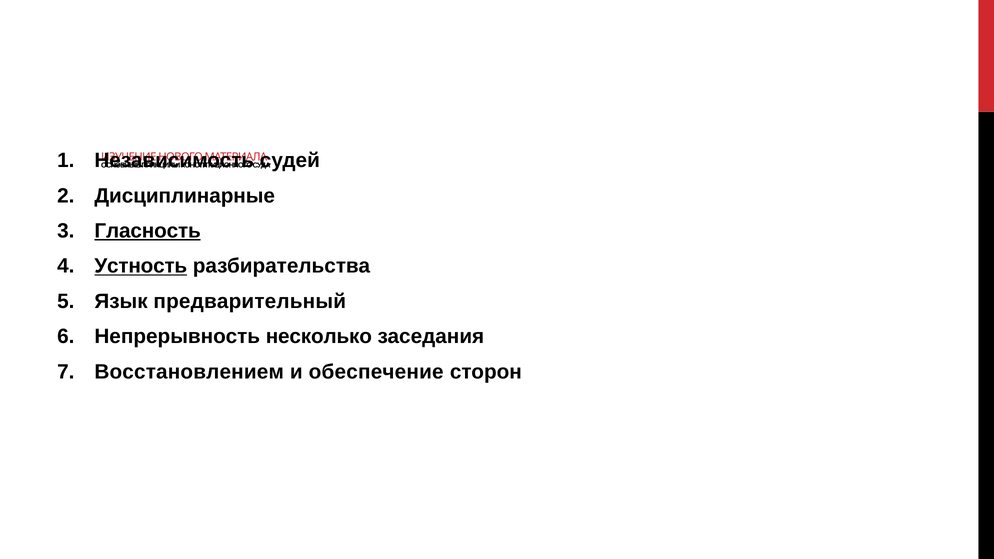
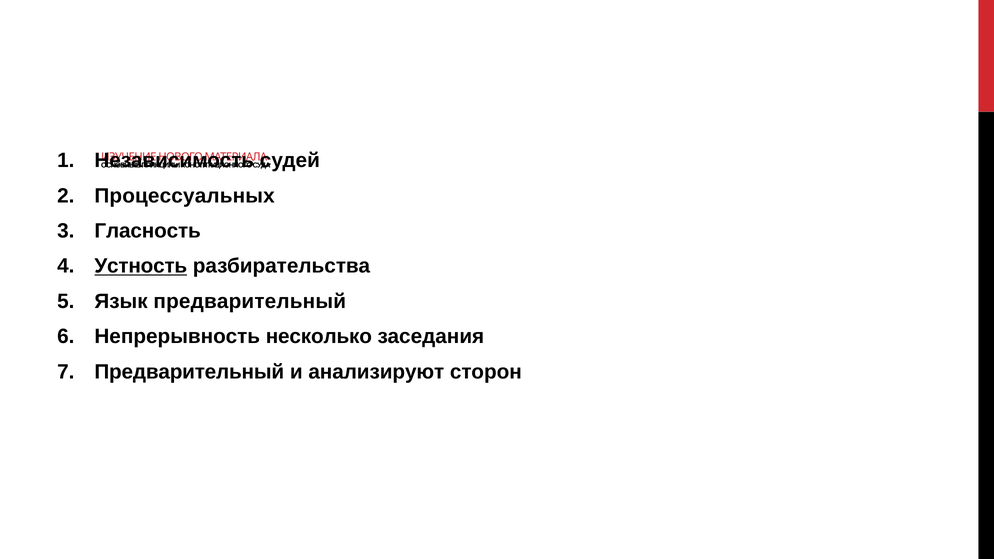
Дисциплинарные: Дисциплинарные -> Процессуальных (185, 196)
Гласность underline: present -> none (148, 231)
Восстановлением: Восстановлением -> Предварительный (189, 372)
обеспечение: обеспечение -> анализируют (376, 372)
